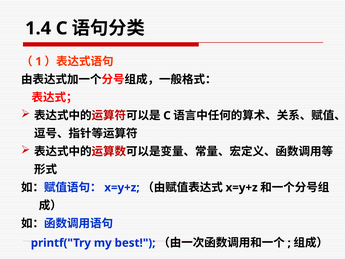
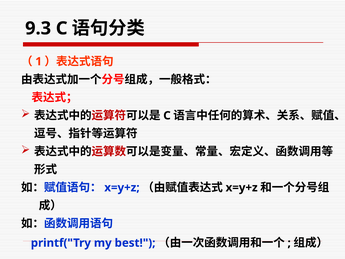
1.4: 1.4 -> 9.3 (38, 28)
